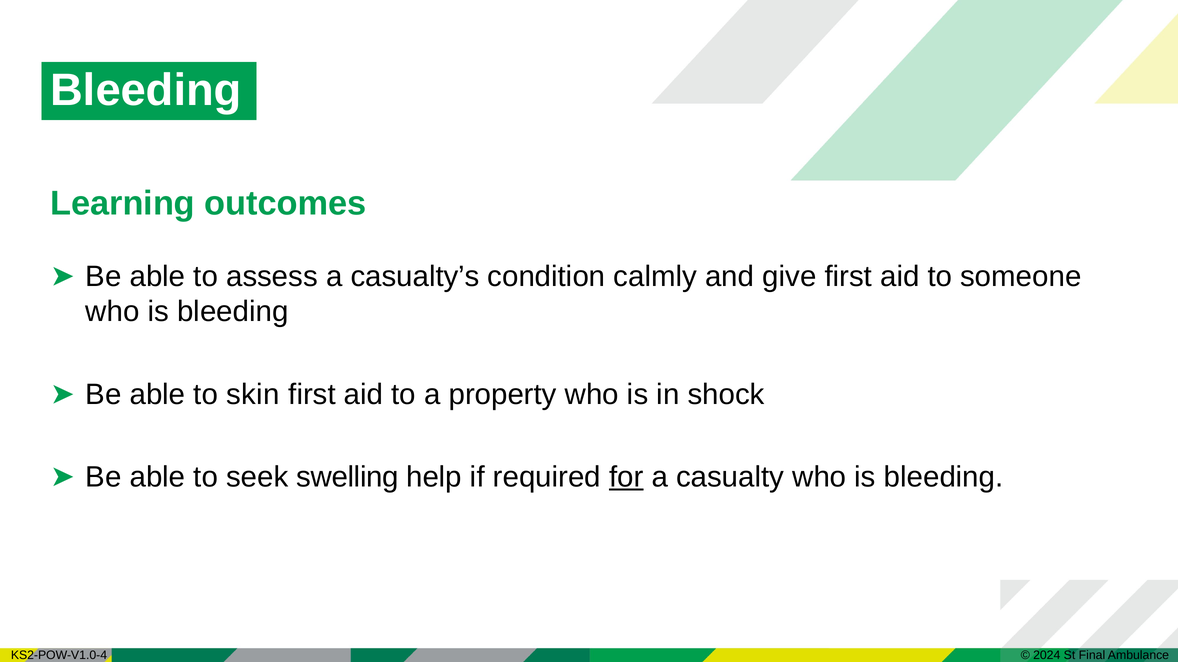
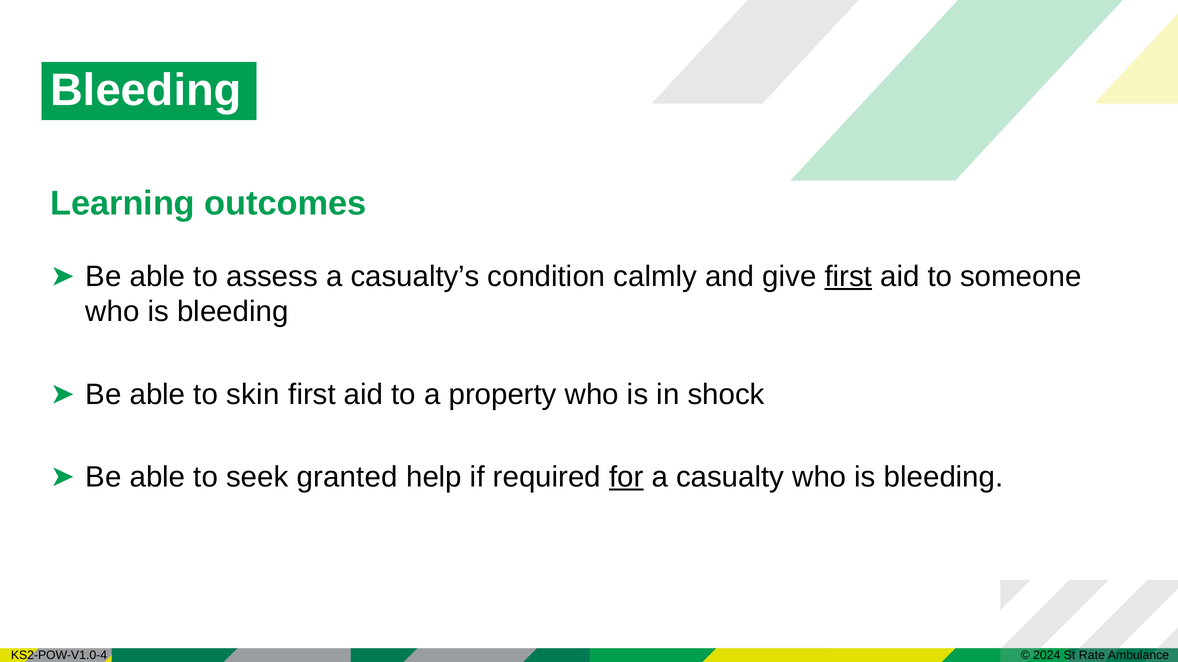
first underline: none -> present (848, 277)
swelling: swelling -> granted (347, 477)
Final: Final -> Rate (1092, 656)
